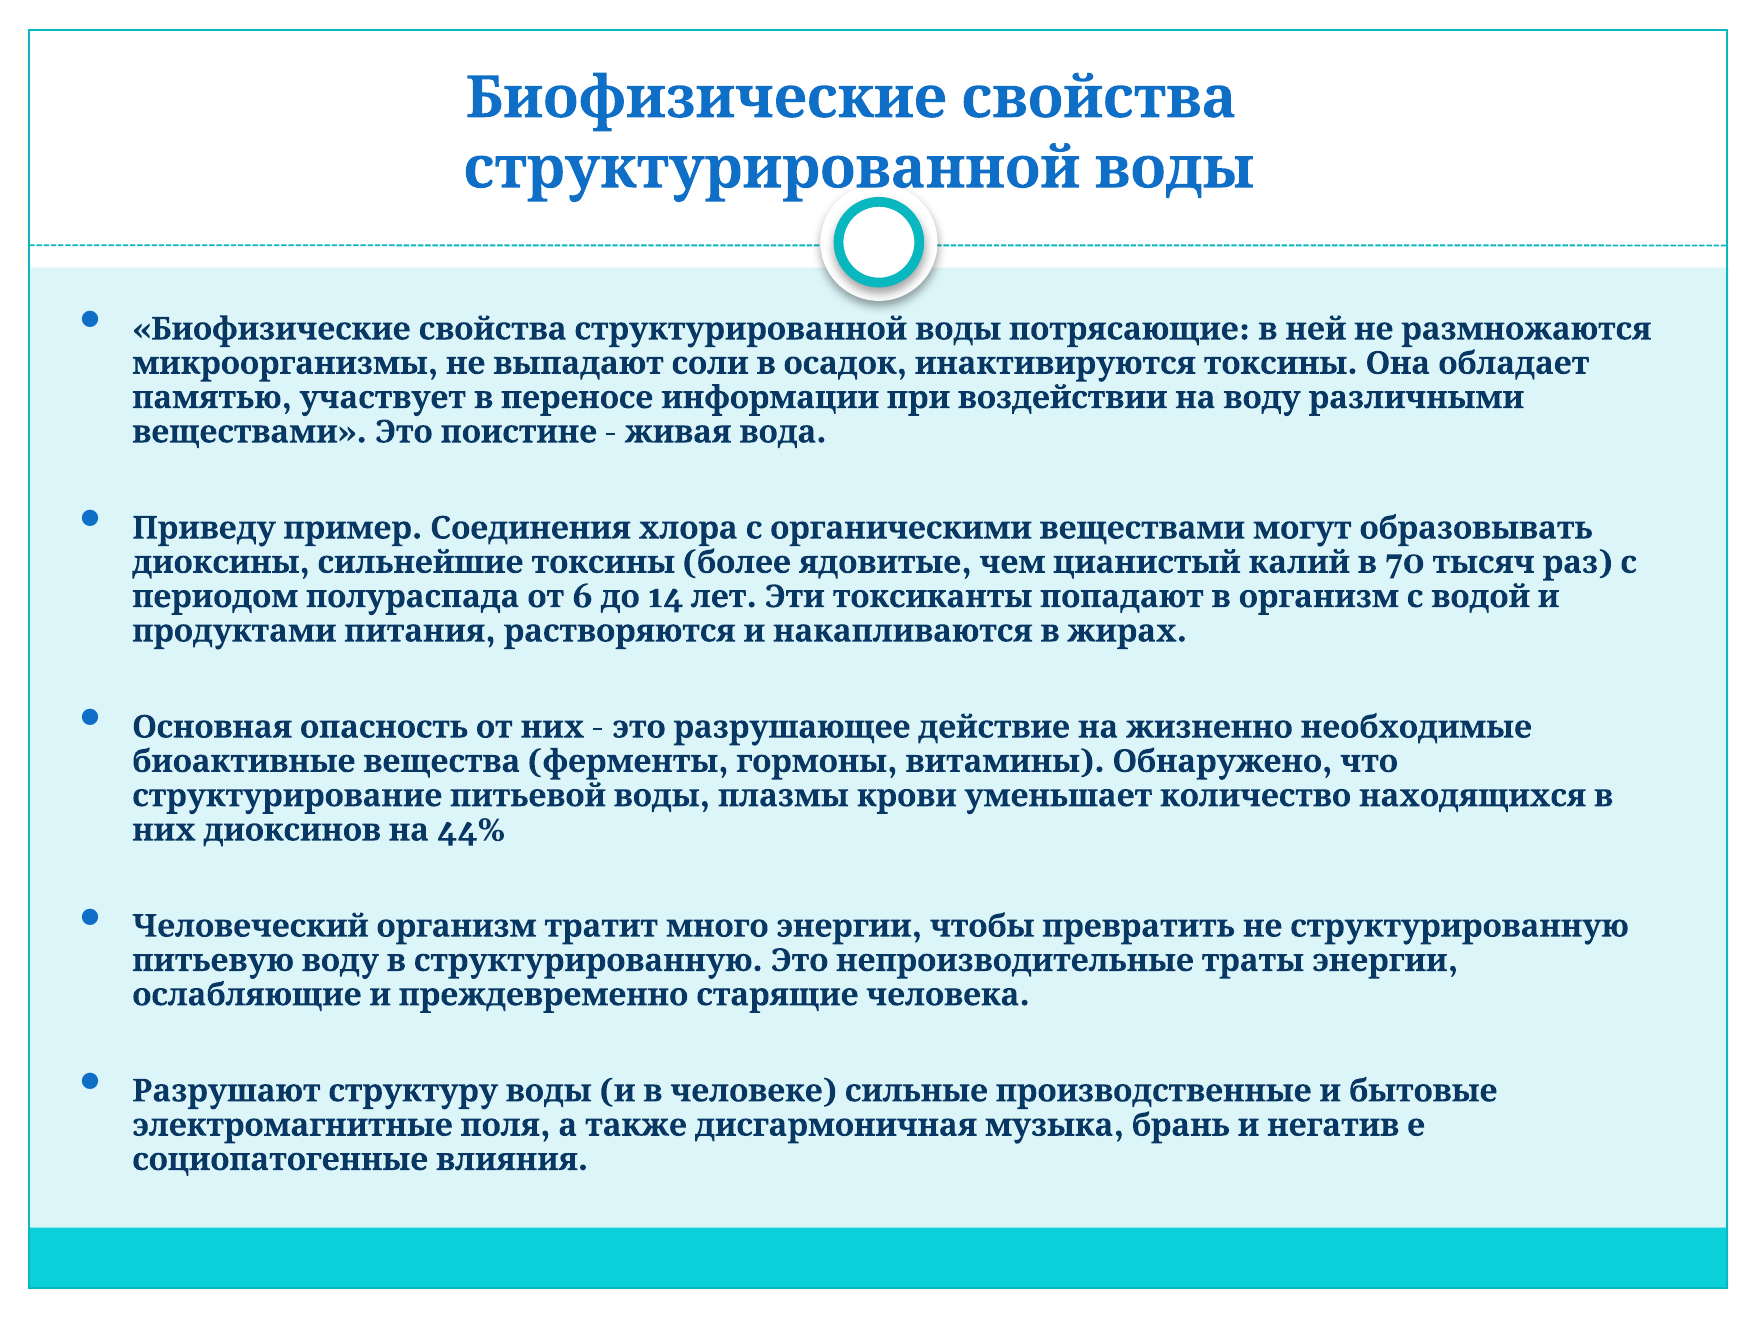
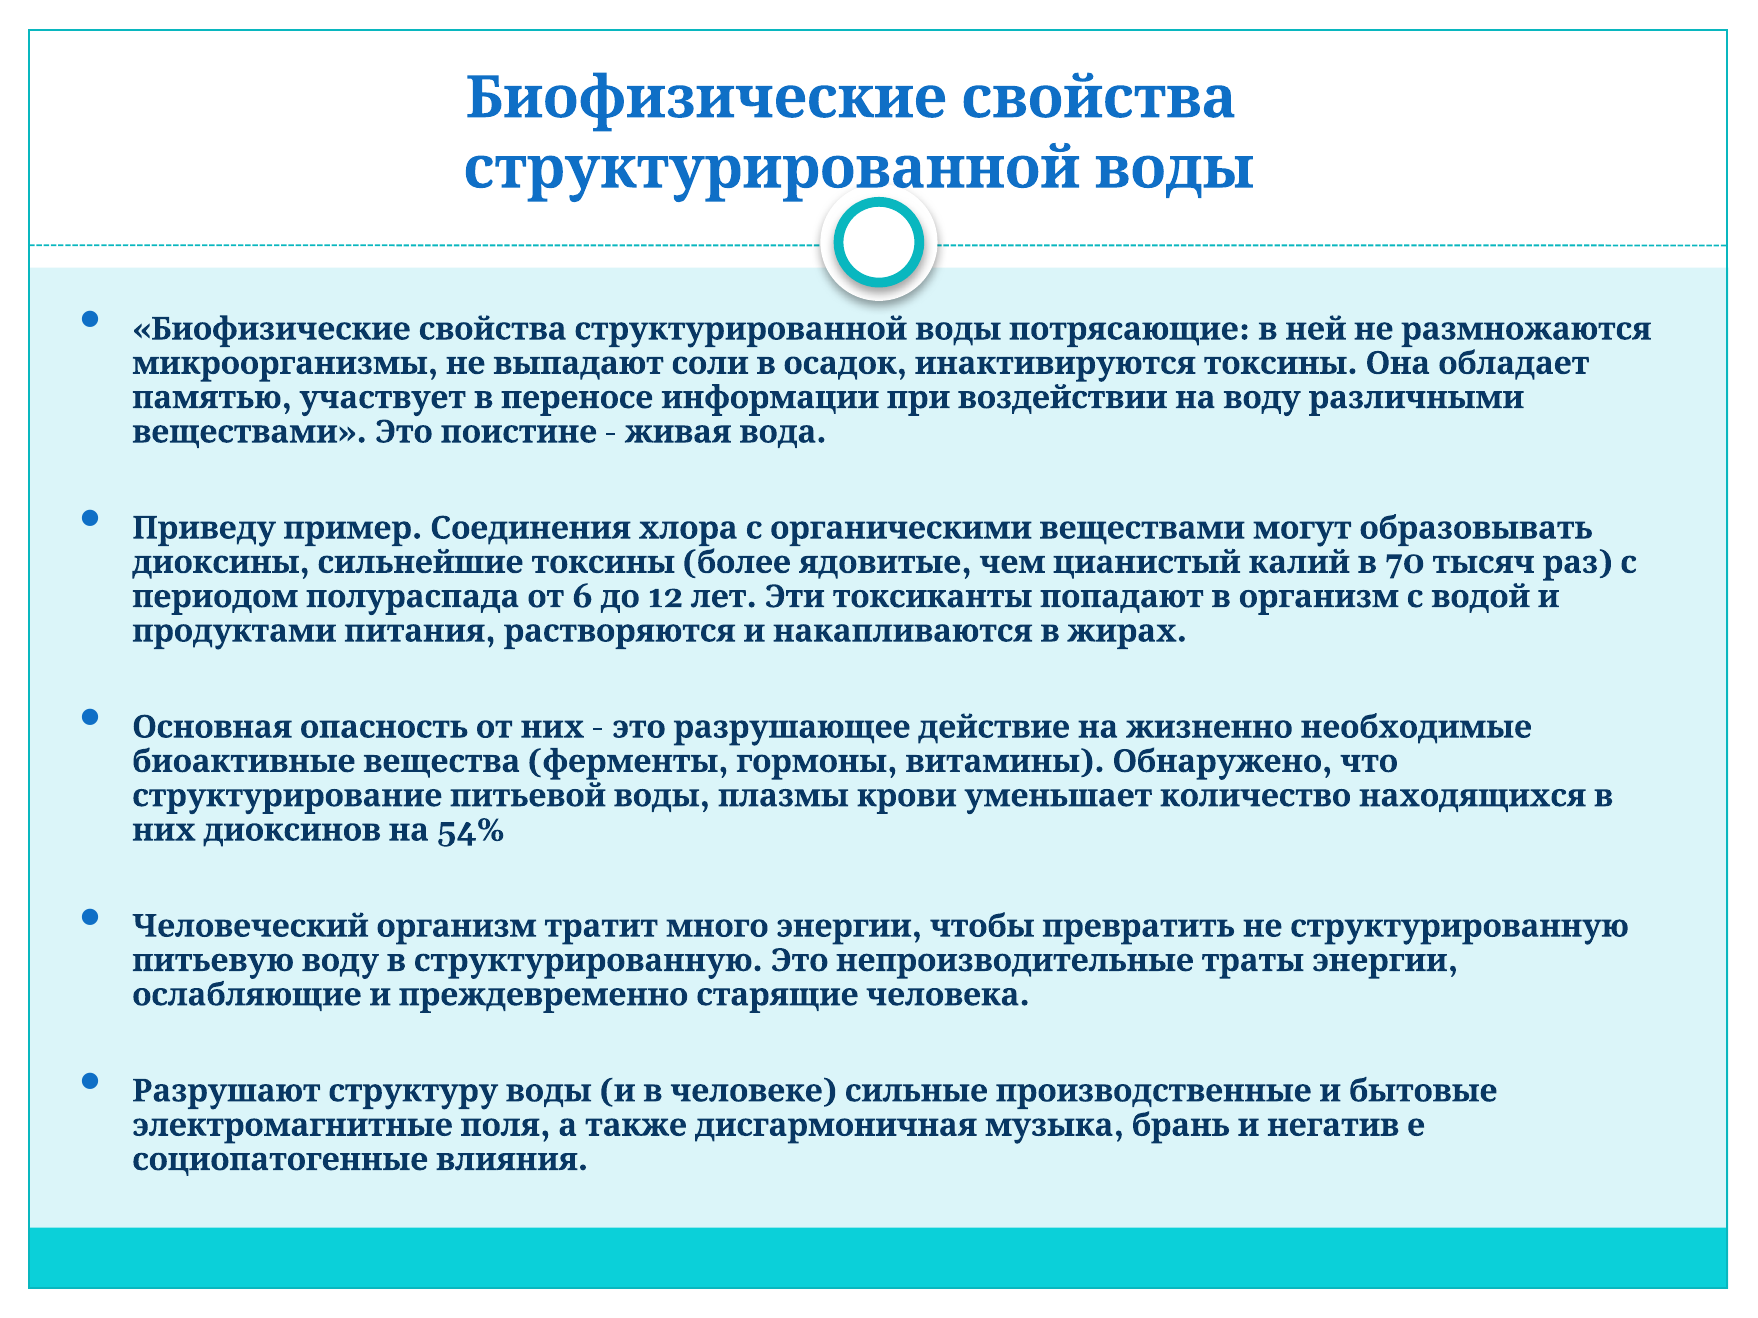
14: 14 -> 12 (666, 597)
44%: 44% -> 54% (471, 830)
